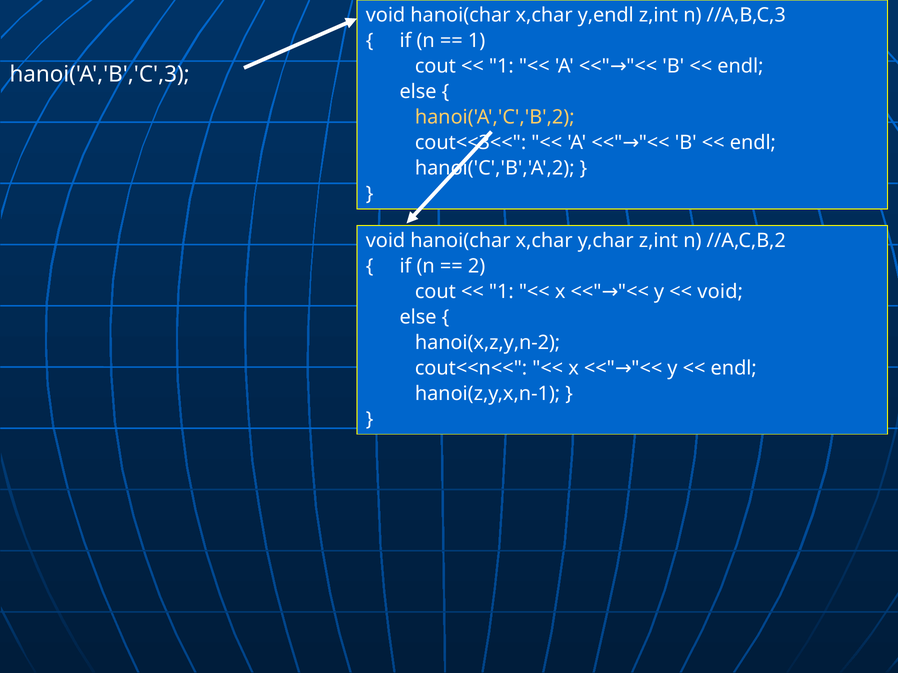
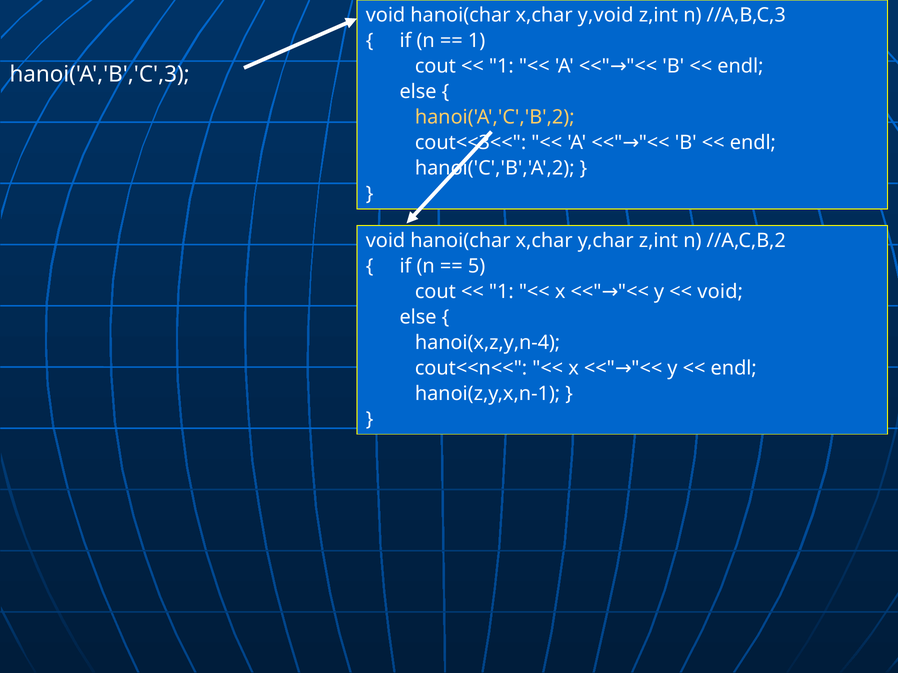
y,endl: y,endl -> y,void (606, 15)
2: 2 -> 5 (477, 266)
hanoi(x,z,y,n-2: hanoi(x,z,y,n-2 -> hanoi(x,z,y,n-4 (488, 343)
